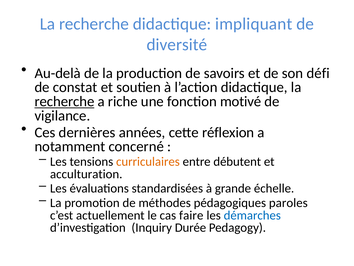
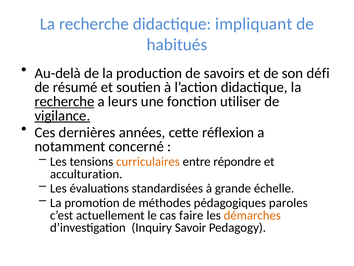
diversité: diversité -> habitués (177, 45)
constat: constat -> résumé (75, 87)
riche: riche -> leurs (123, 101)
motivé: motivé -> utiliser (241, 101)
vigilance underline: none -> present (62, 115)
débutent: débutent -> répondre (237, 161)
démarches colour: blue -> orange (252, 215)
Durée: Durée -> Savoir (190, 227)
